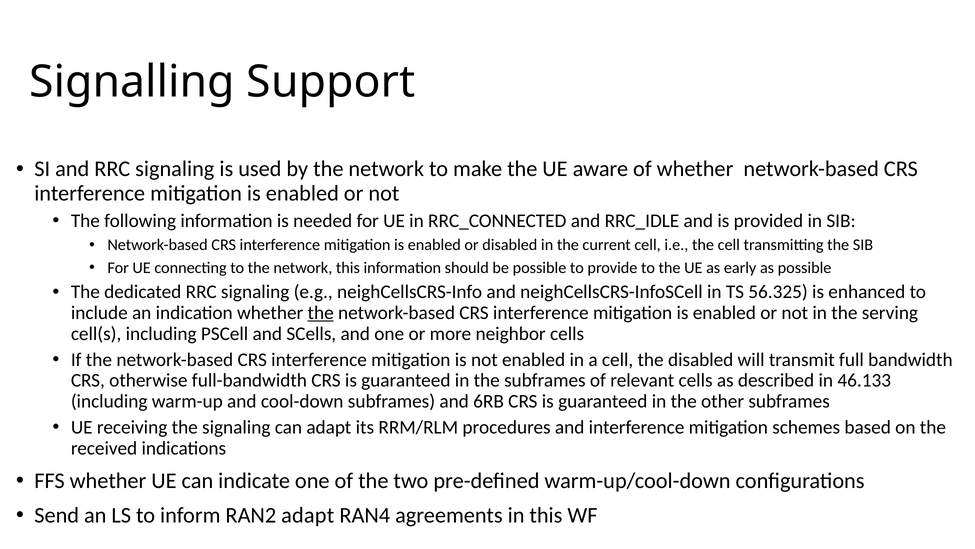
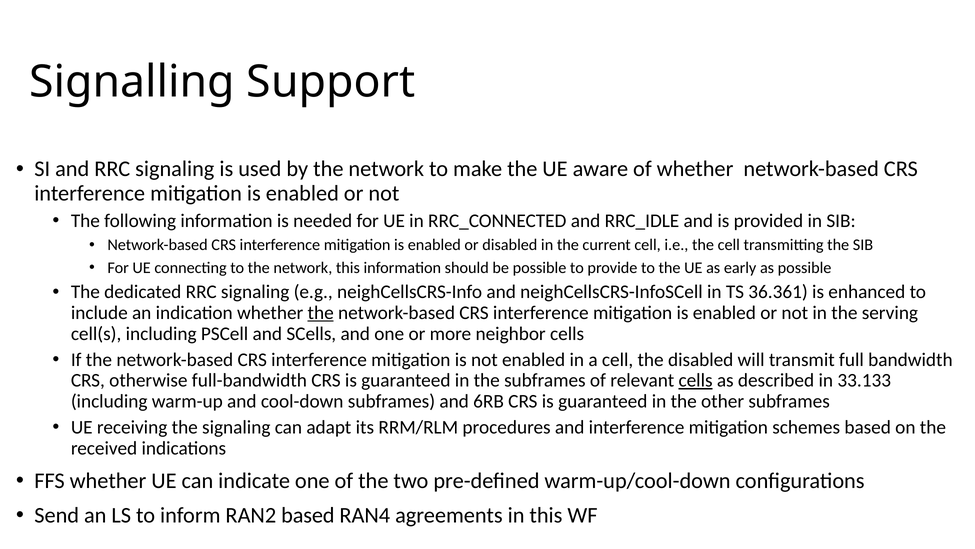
56.325: 56.325 -> 36.361 (778, 292)
cells underline: none -> present (696, 380)
46.133: 46.133 -> 33.133 (864, 380)
RAN2 adapt: adapt -> based (308, 515)
